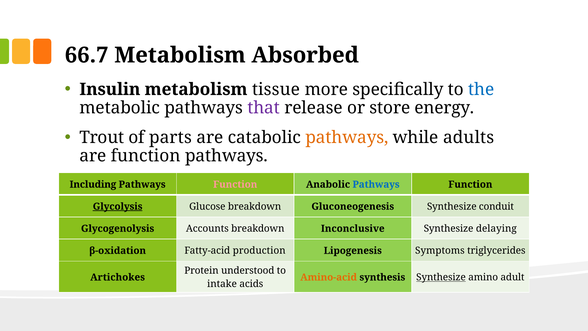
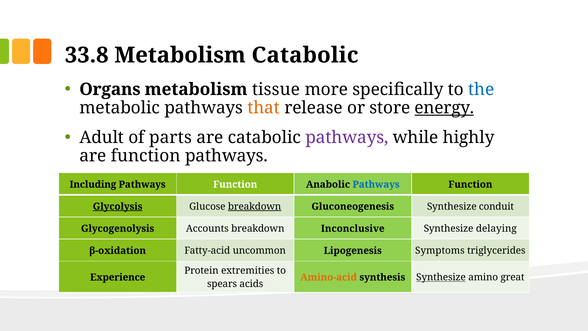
66.7: 66.7 -> 33.8 (87, 55)
Metabolism Absorbed: Absorbed -> Catabolic (305, 55)
Insulin: Insulin -> Organs (110, 89)
that colour: purple -> orange (264, 108)
energy underline: none -> present (444, 108)
Trout: Trout -> Adult (102, 137)
pathways colour: orange -> purple (347, 137)
adults: adults -> highly (469, 137)
Function colour: pink -> white (235, 184)
breakdown underline: none -> present (255, 206)
production: production -> uncommon (259, 251)
understood: understood -> extremities (248, 270)
Artichokes: Artichokes -> Experience (118, 277)
adult: adult -> great (513, 277)
intake: intake -> spears (222, 284)
